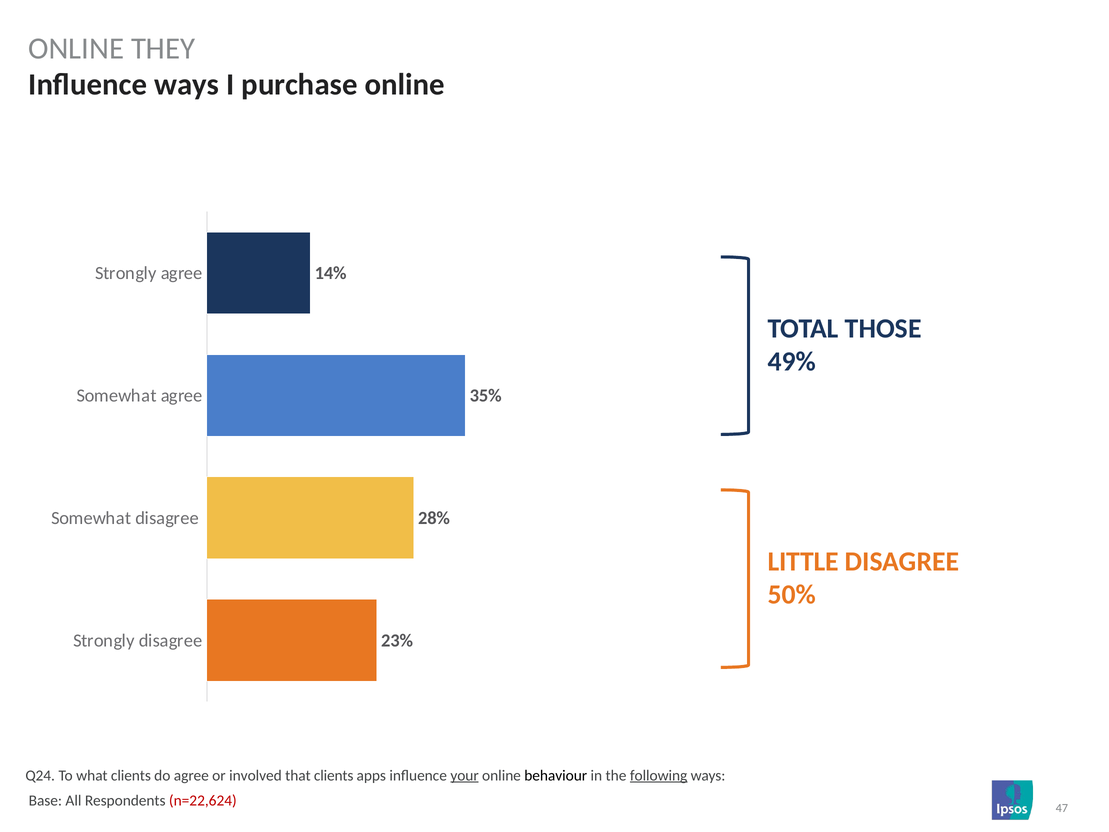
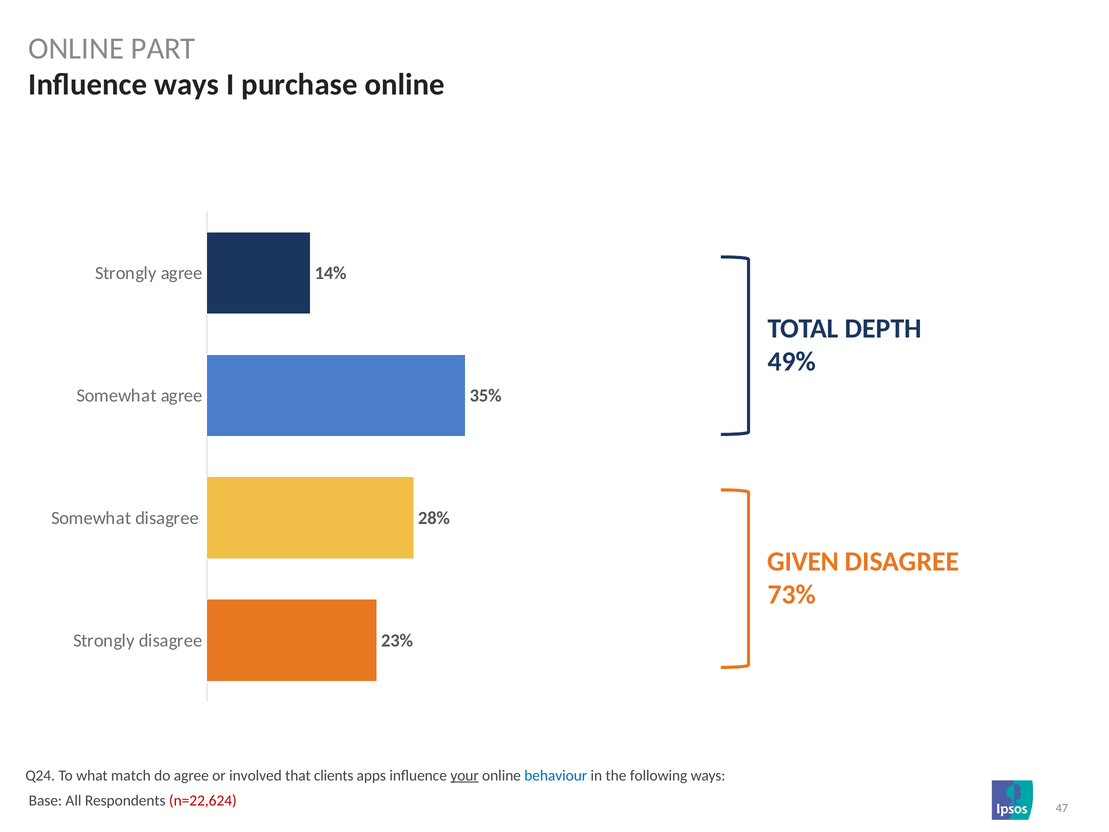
THEY: THEY -> PART (163, 48)
THOSE: THOSE -> DEPTH (883, 328)
LITTLE: LITTLE -> GIVEN (803, 561)
50%: 50% -> 73% (792, 595)
what clients: clients -> match (131, 775)
behaviour colour: black -> blue (556, 775)
following underline: present -> none (659, 775)
